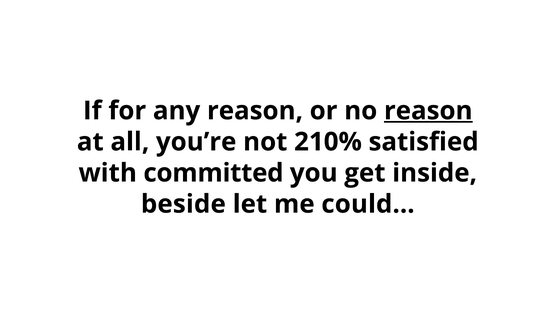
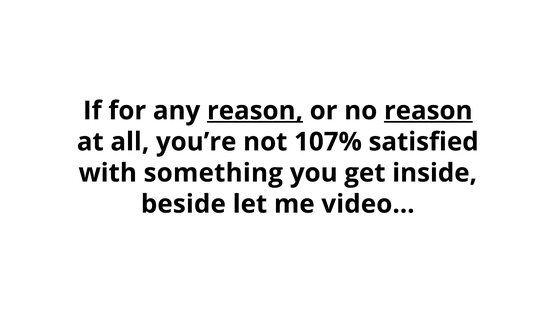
reason underline: none -> present (255, 111)
210%: 210% -> 107% (328, 142)
committed: committed -> something (213, 173)
could…: could… -> video… (368, 204)
